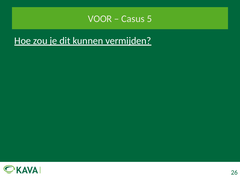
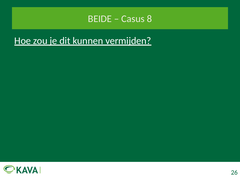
VOOR: VOOR -> BEIDE (100, 19)
5: 5 -> 8 (149, 19)
